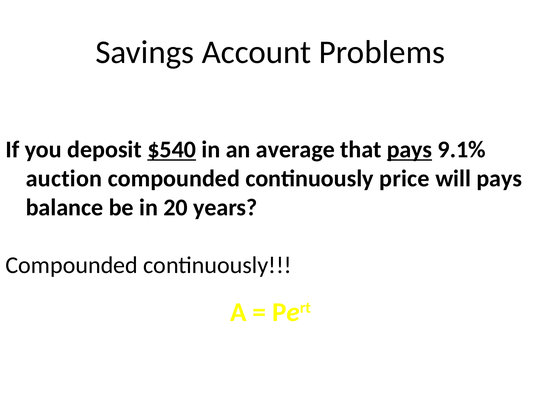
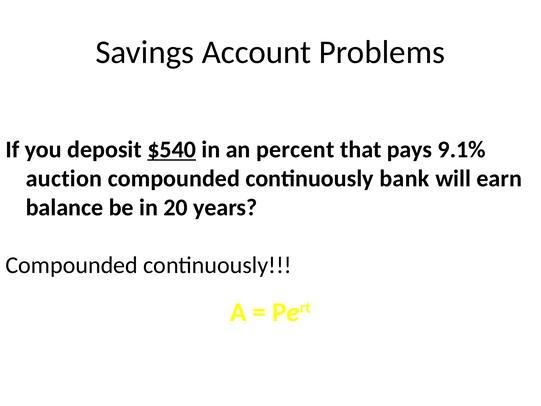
average: average -> percent (295, 150)
pays underline: present -> none (409, 150)
price: price -> bank (404, 178)
will pays: pays -> earn (499, 178)
